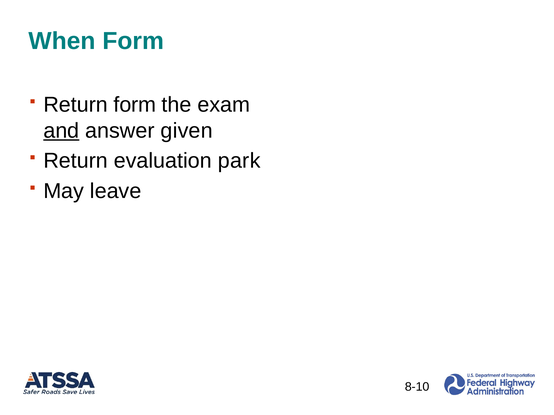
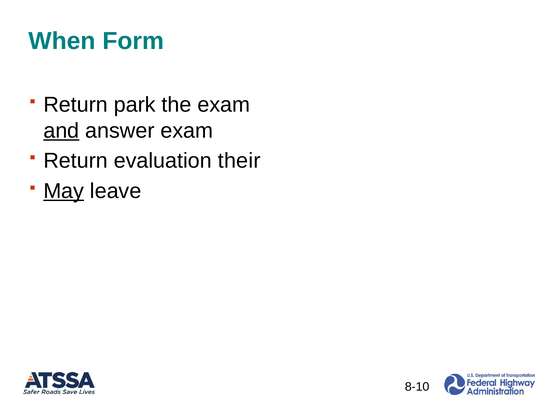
Return form: form -> park (135, 105)
answer given: given -> exam (187, 131)
park: park -> their (239, 161)
May underline: none -> present (64, 191)
